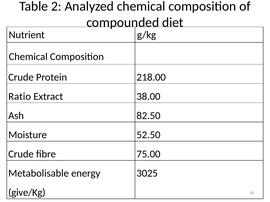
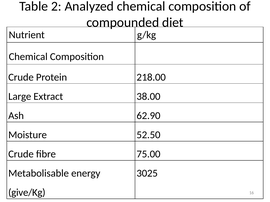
Ratio: Ratio -> Large (20, 97)
82.50: 82.50 -> 62.90 (148, 116)
